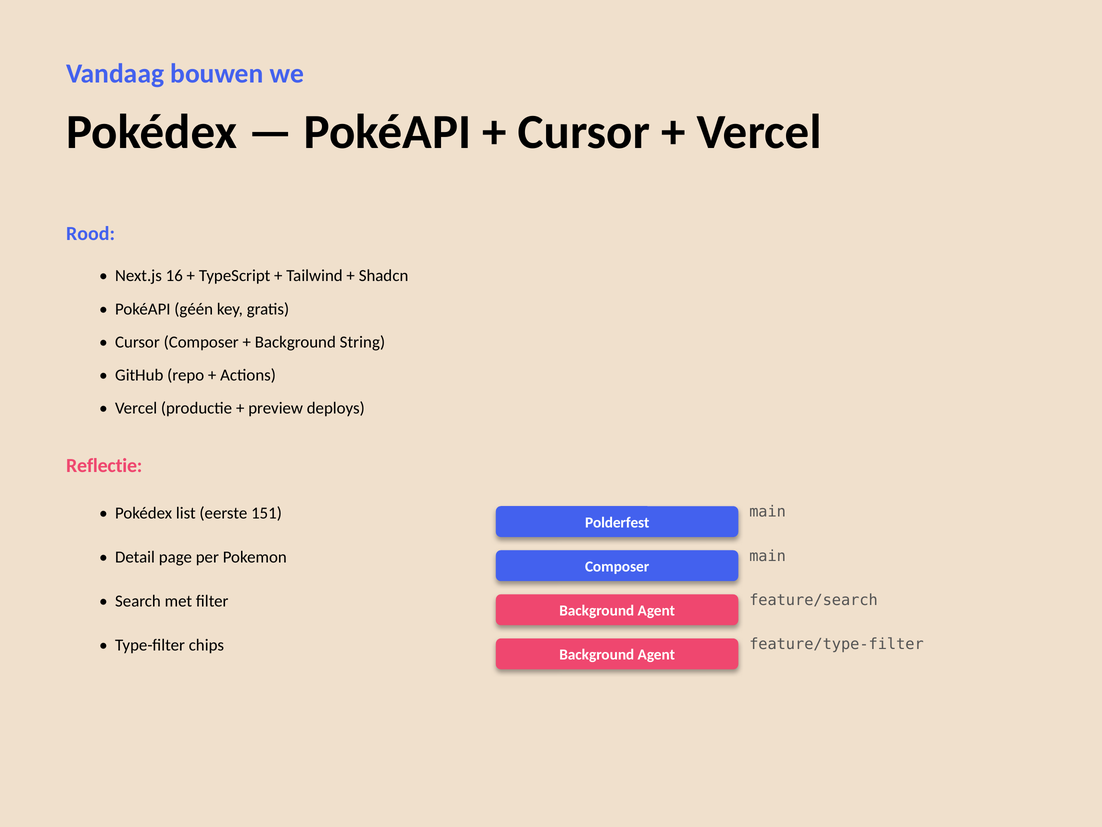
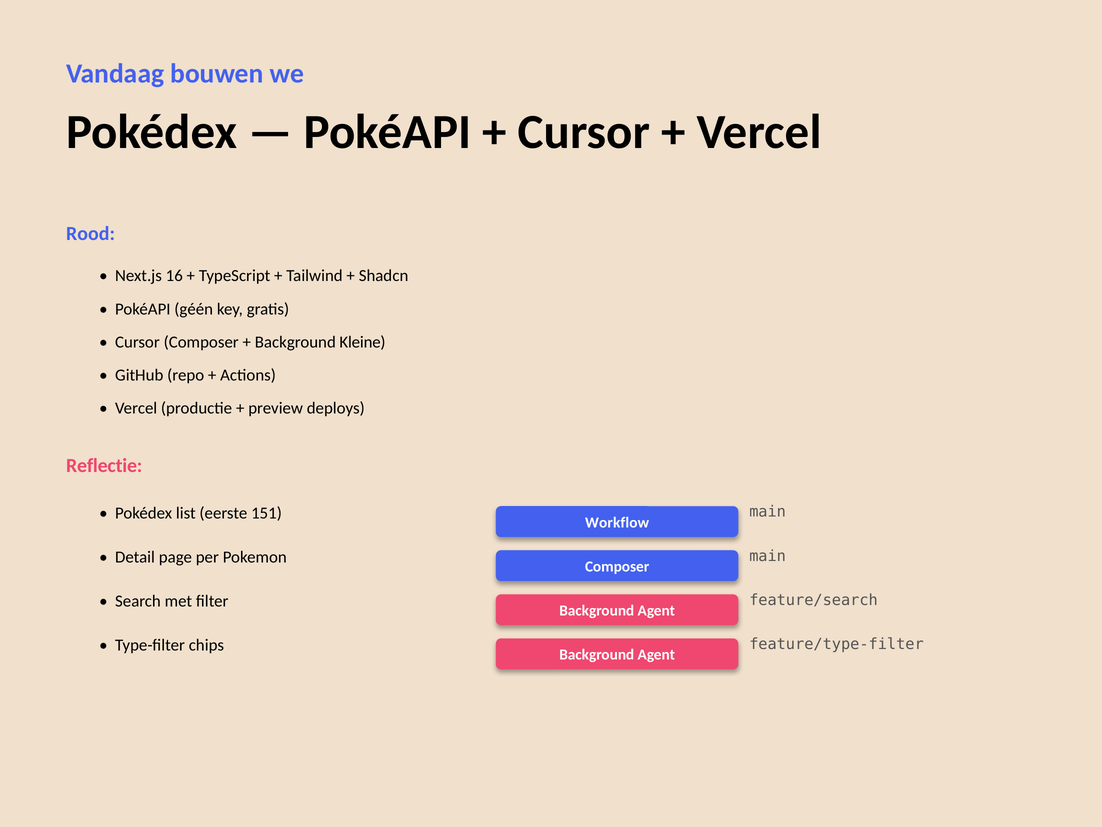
String: String -> Kleine (363, 342)
Polderfest: Polderfest -> Workflow (617, 522)
